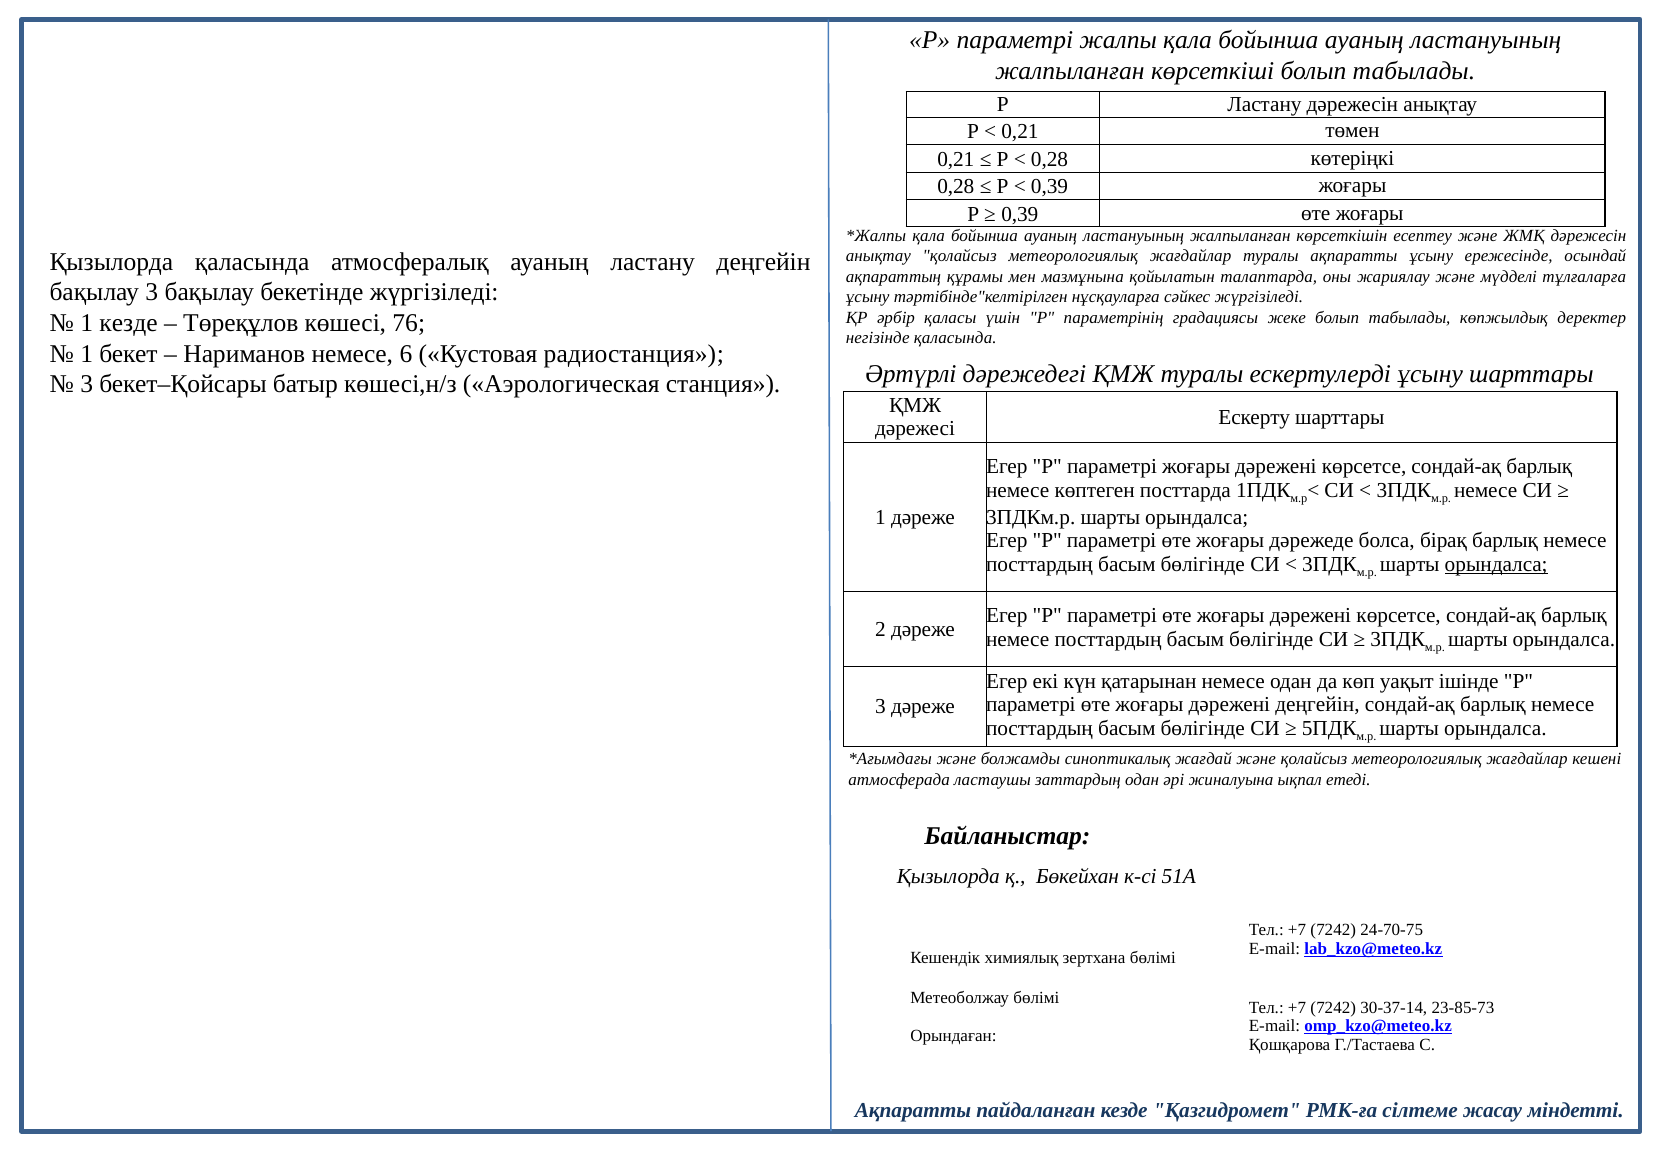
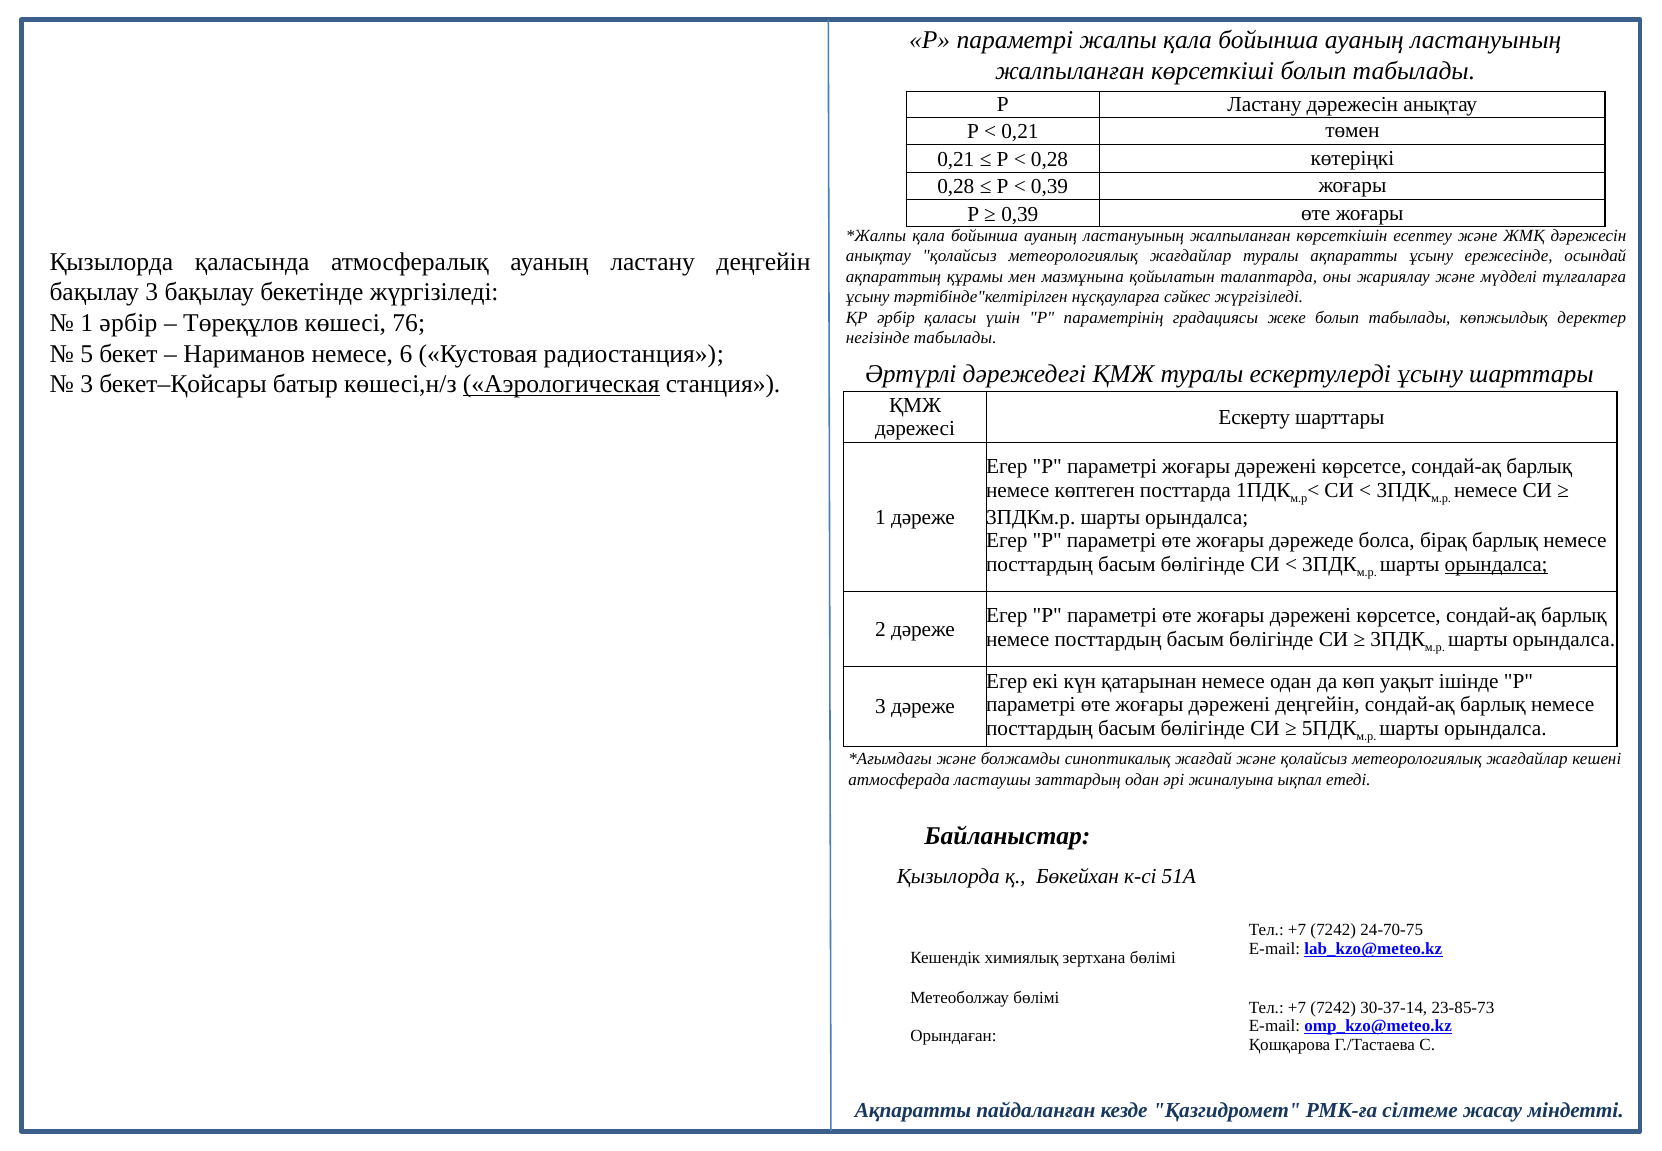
1 кезде: кезде -> әрбір (128, 323)
негізінде қаласында: қаласында -> табылады (955, 338)
1: 1 -> 5 (87, 354)
Аэрологическая underline: none -> present (561, 384)
